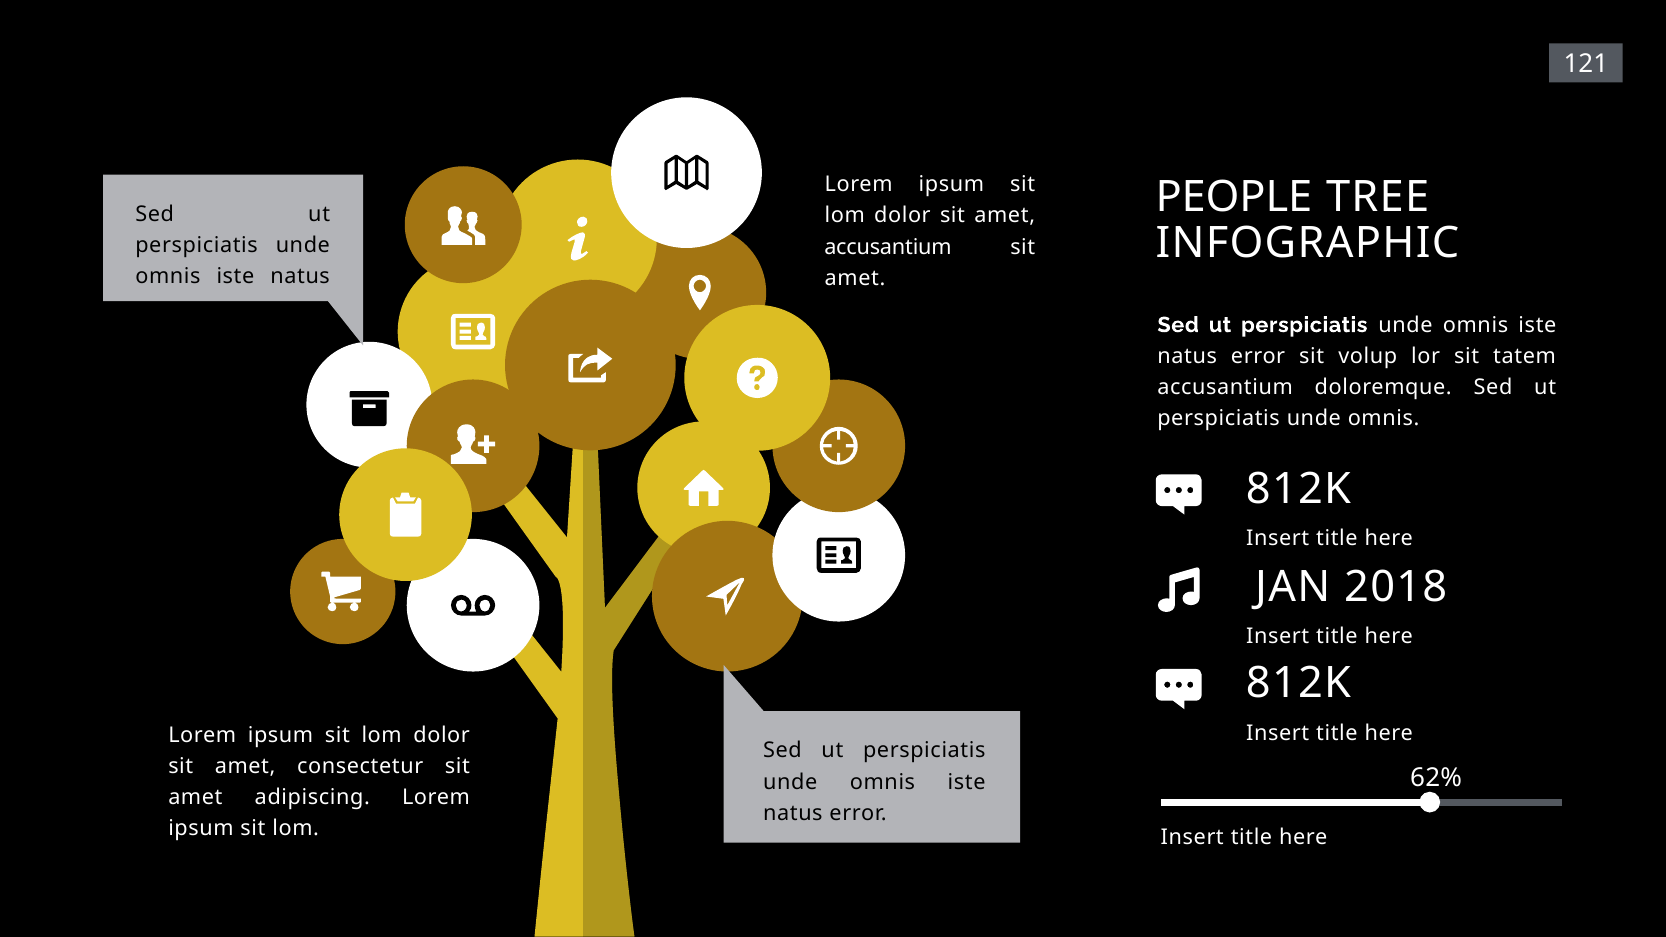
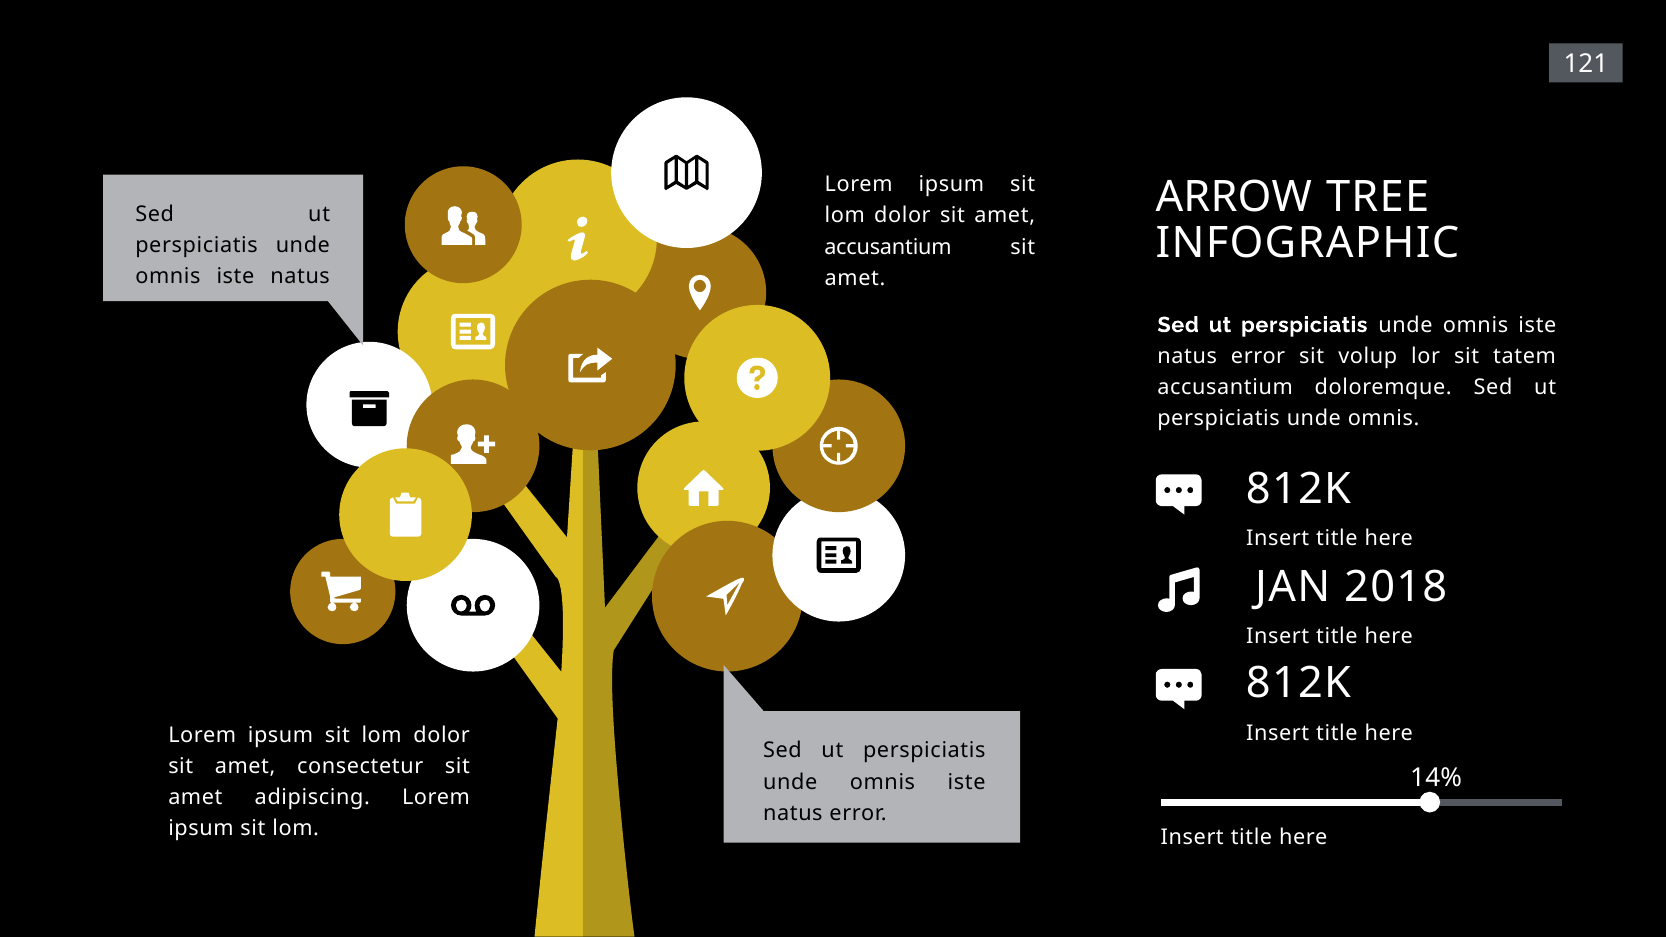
PEOPLE: PEOPLE -> ARROW (1234, 197)
62%: 62% -> 14% (1436, 778)
